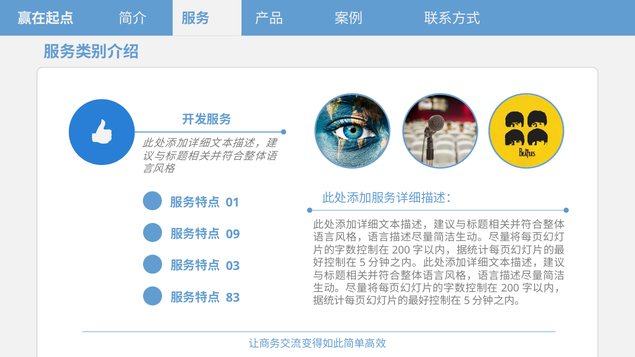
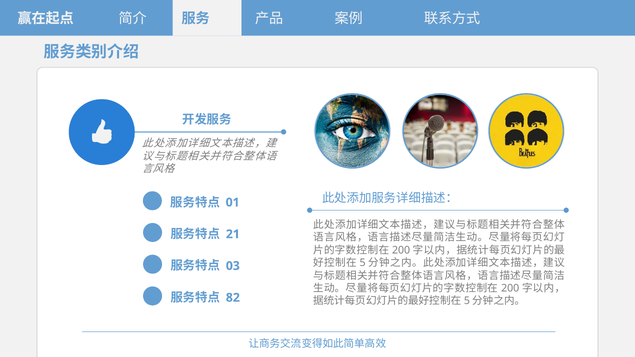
09: 09 -> 21 (233, 234)
83: 83 -> 82 (233, 298)
